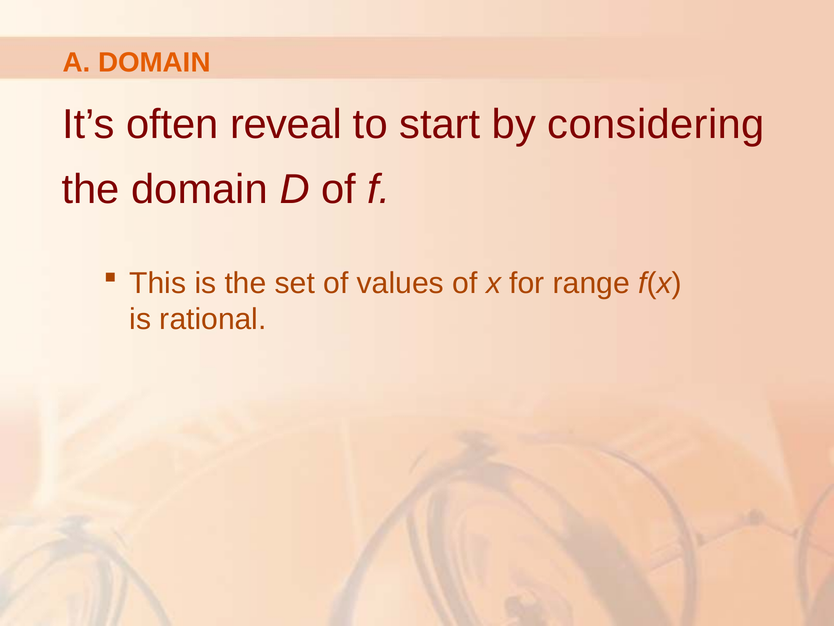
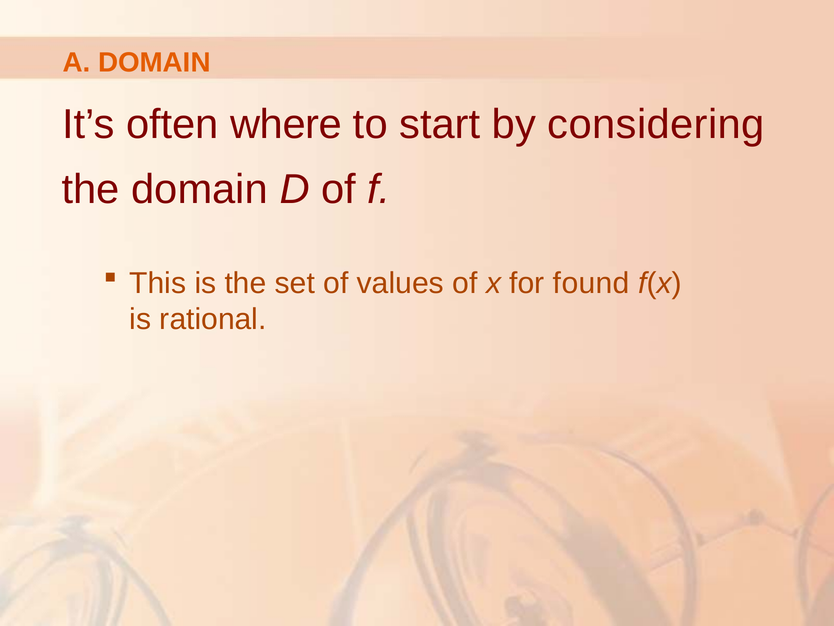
reveal: reveal -> where (286, 124)
range: range -> found (591, 283)
